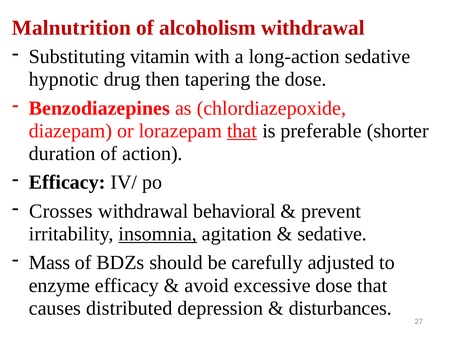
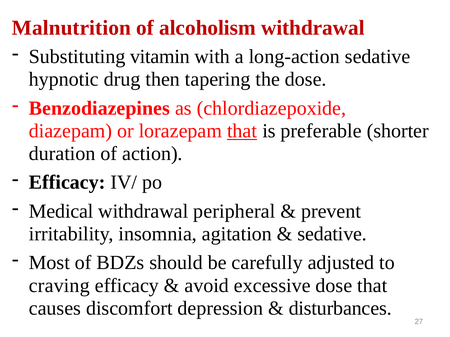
Crosses: Crosses -> Medical (61, 211)
behavioral: behavioral -> peripheral (234, 211)
insomnia underline: present -> none (158, 234)
Mass: Mass -> Most (49, 263)
enzyme: enzyme -> craving (59, 286)
distributed: distributed -> discomfort (129, 309)
